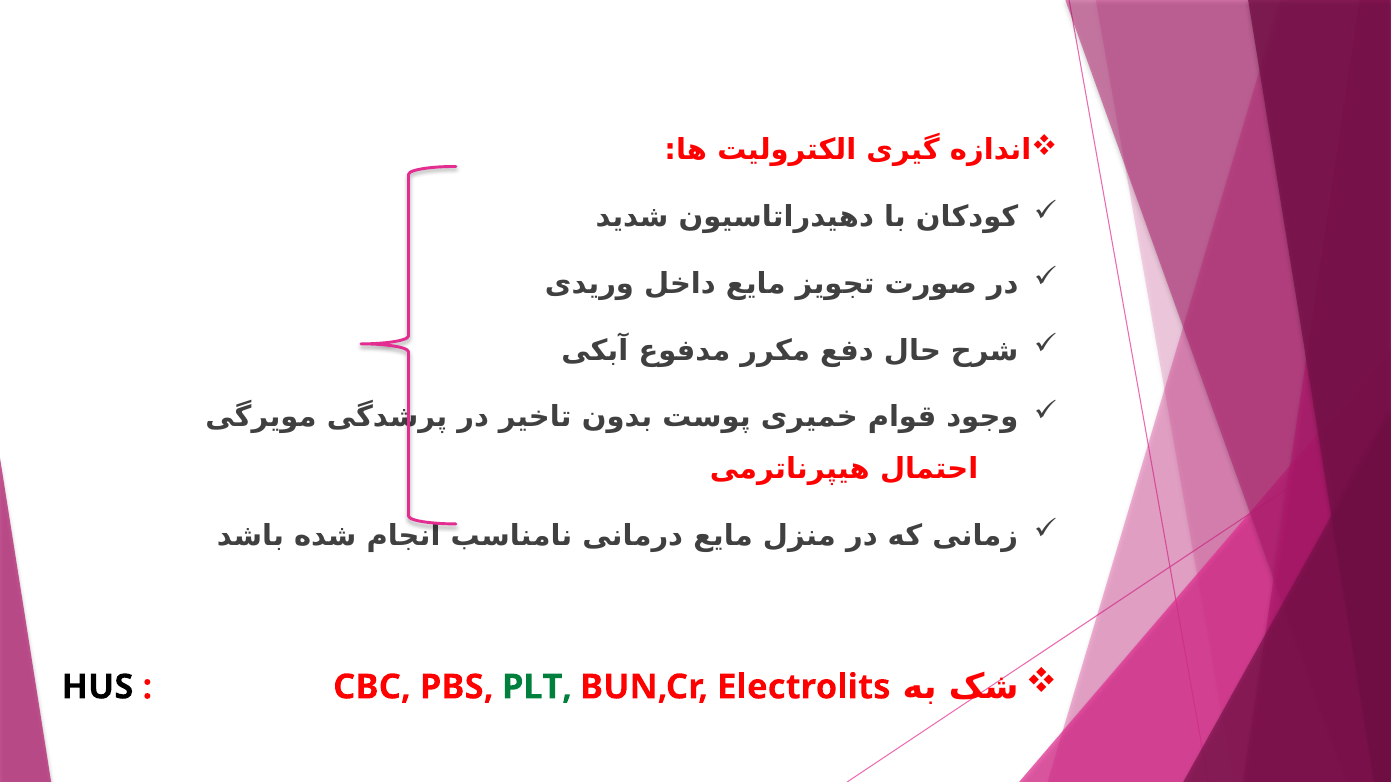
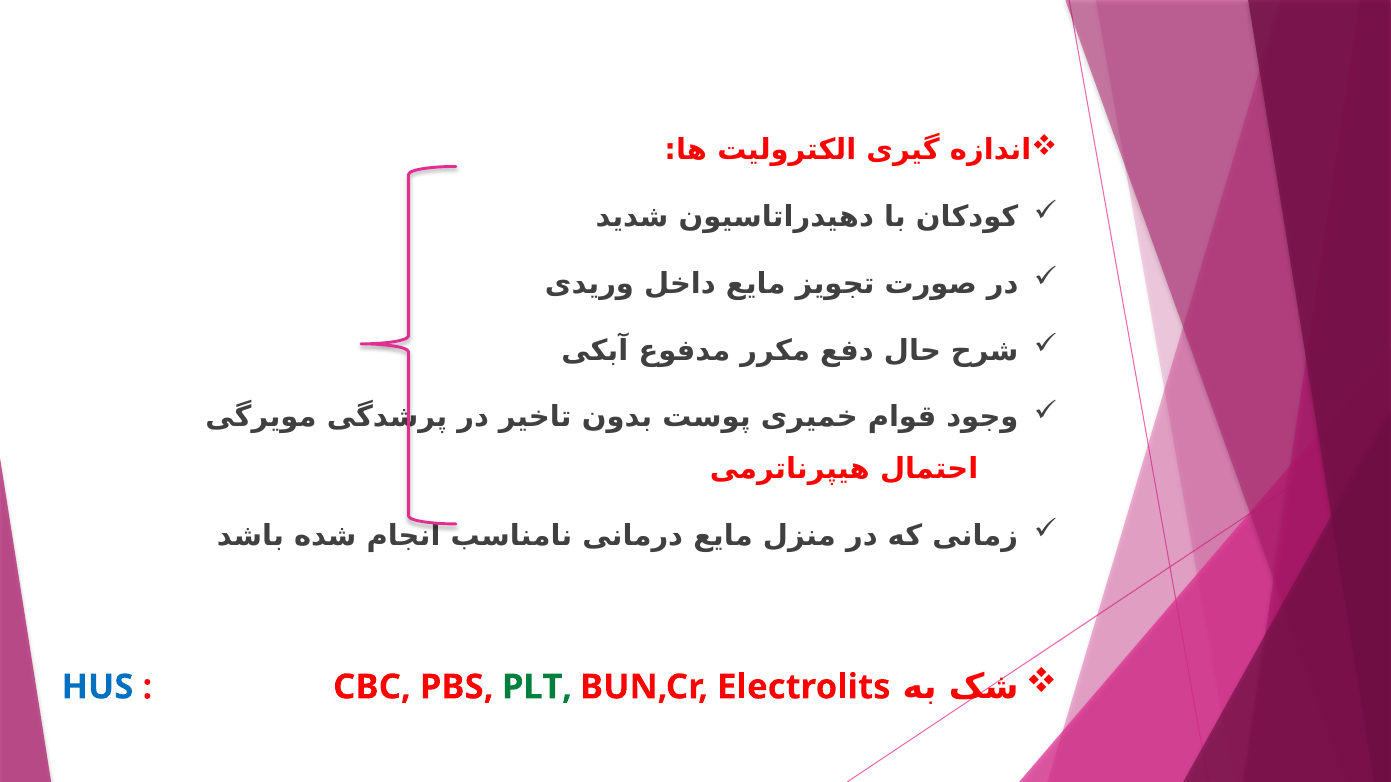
HUS colour: black -> blue (97, 687)
